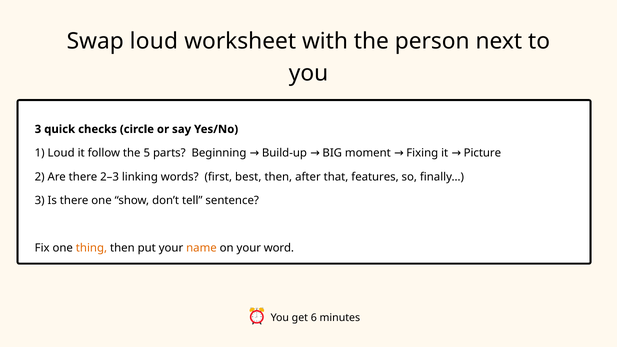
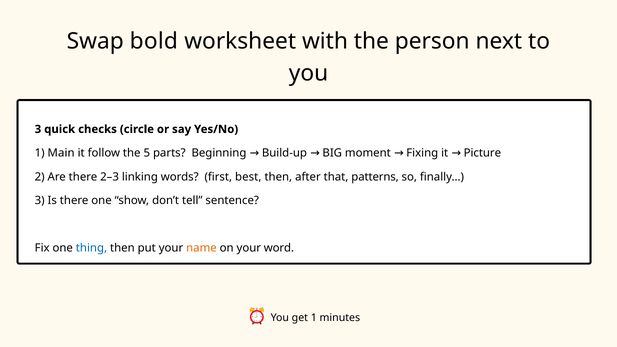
Swap loud: loud -> bold (154, 41)
1 Loud: Loud -> Main (61, 153)
features: features -> patterns (375, 177)
thing colour: orange -> blue (91, 248)
get 6: 6 -> 1 (314, 318)
